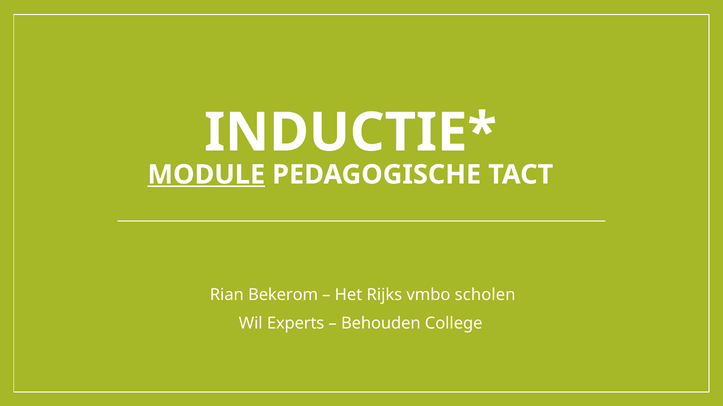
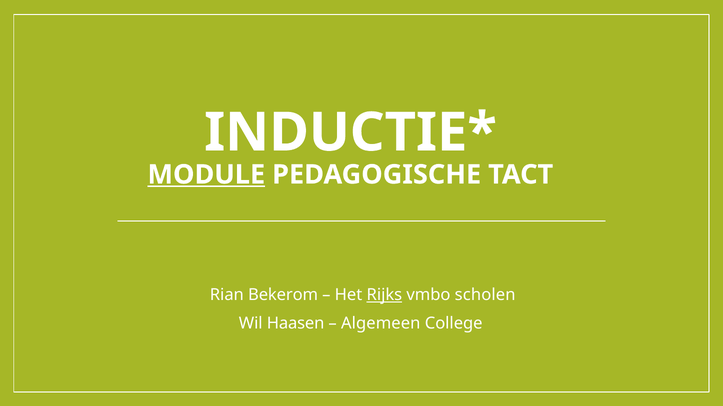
Rijks underline: none -> present (384, 295)
Experts: Experts -> Haasen (296, 324)
Behouden: Behouden -> Algemeen (381, 324)
